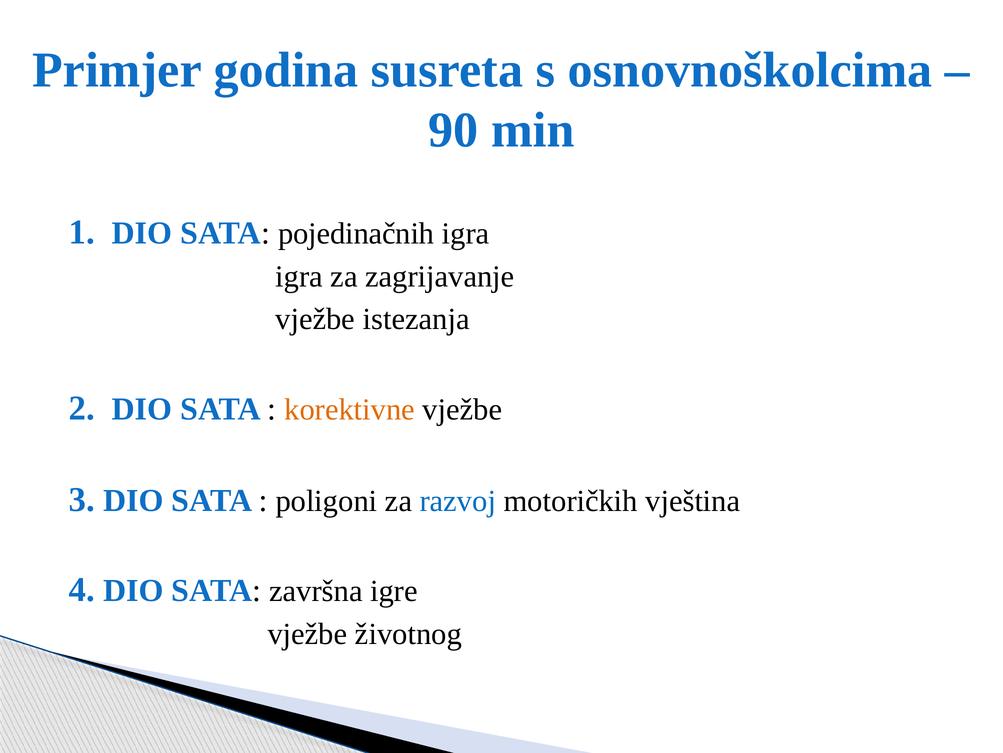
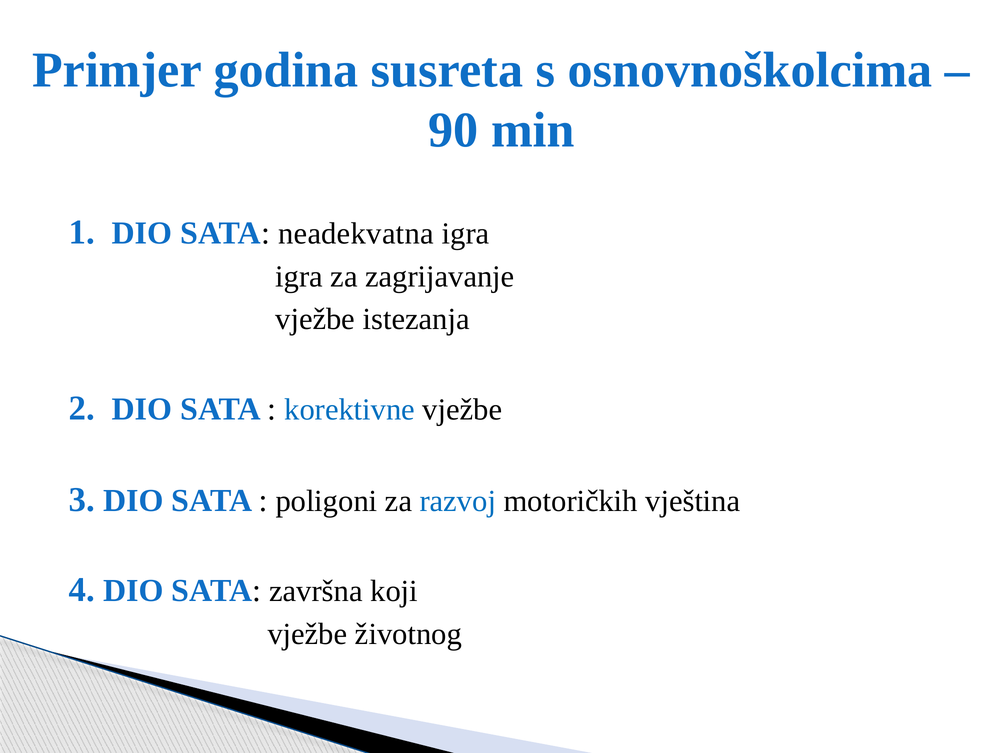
pojedinačnih: pojedinačnih -> neadekvatna (356, 233)
korektivne colour: orange -> blue (350, 409)
igre: igre -> koji (394, 590)
